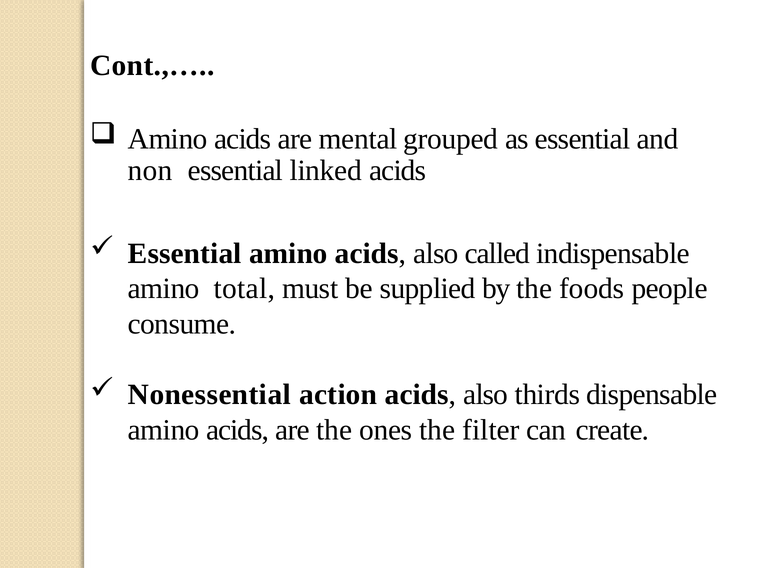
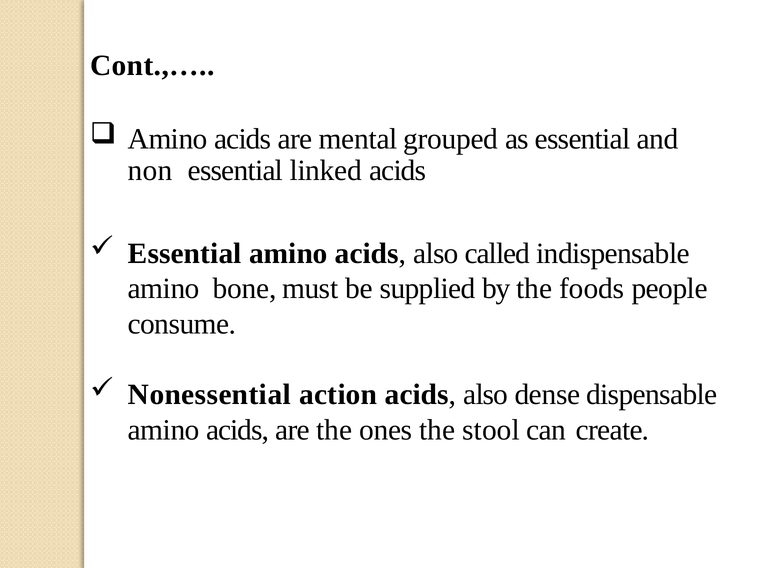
total: total -> bone (245, 289)
thirds: thirds -> dense (547, 395)
filter: filter -> stool (491, 430)
